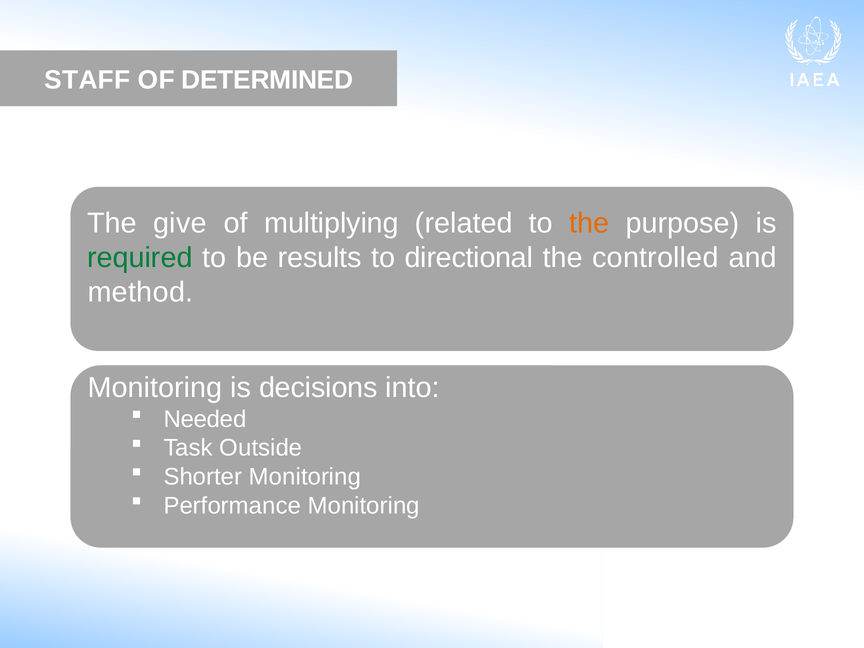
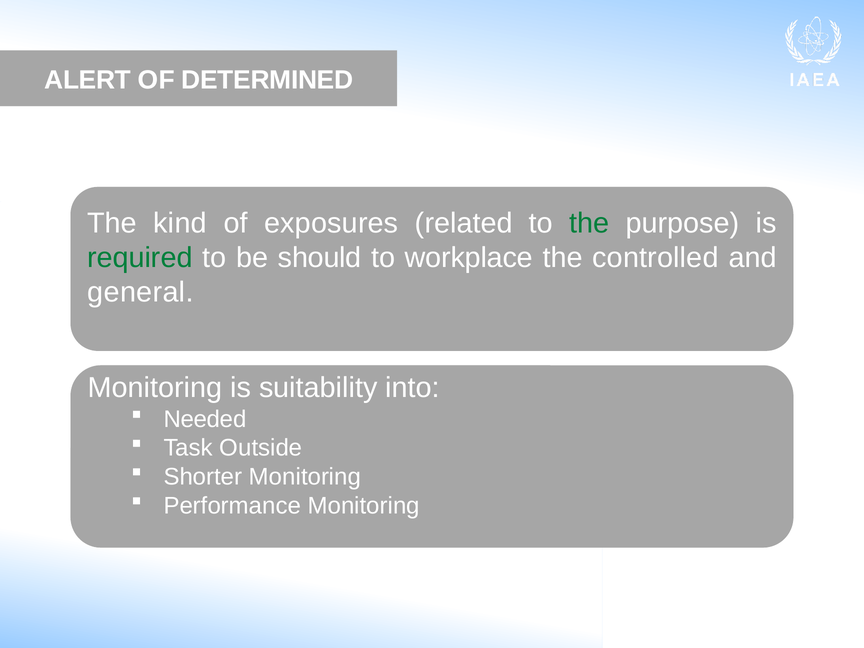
STAFF: STAFF -> ALERT (88, 80)
give: give -> kind (180, 223)
multiplying: multiplying -> exposures (331, 223)
the colour: orange -> green (589, 223)
results: results -> should (320, 258)
directional: directional -> workplace (469, 258)
method: method -> general (140, 292)
decisions: decisions -> suitability (318, 388)
